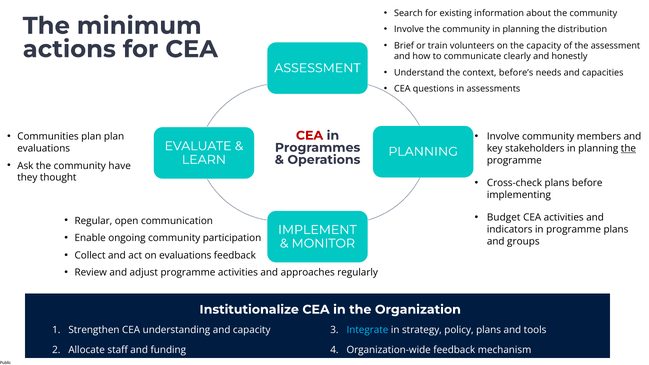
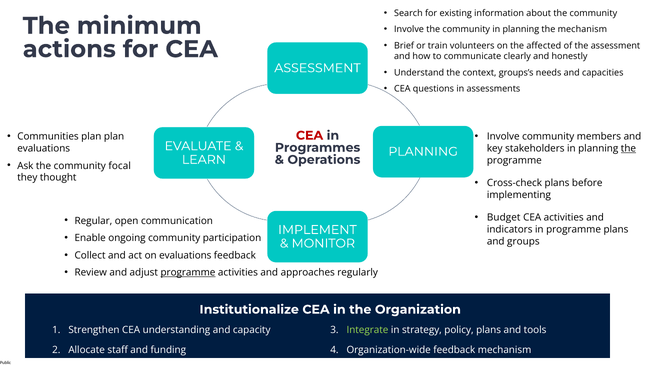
the distribution: distribution -> mechanism (582, 29)
the capacity: capacity -> affected (544, 46)
before’s: before’s -> groups’s (516, 73)
have: have -> focal (120, 166)
programme underline: none -> present (188, 273)
Integrate colour: light blue -> light green (367, 330)
